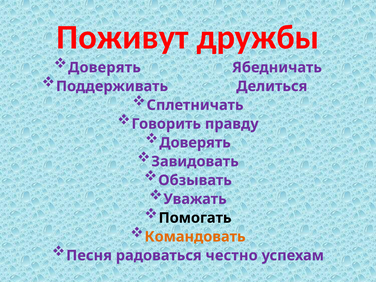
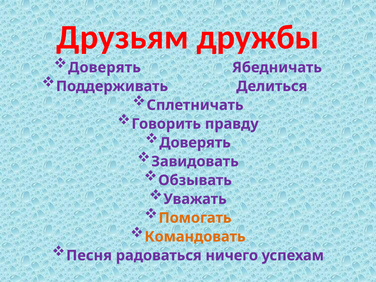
Поживут: Поживут -> Друзьям (123, 37)
Помогать colour: black -> orange (195, 218)
честно: честно -> ничего (232, 255)
